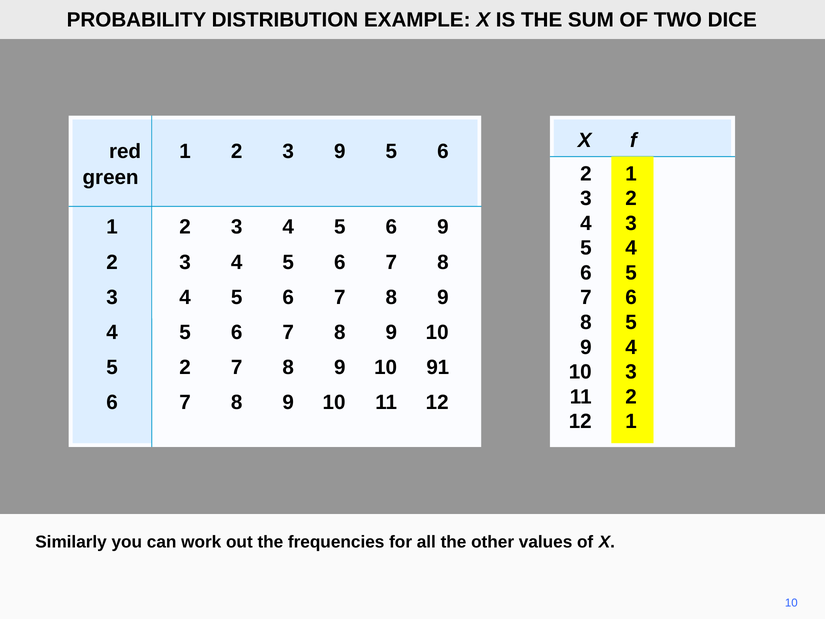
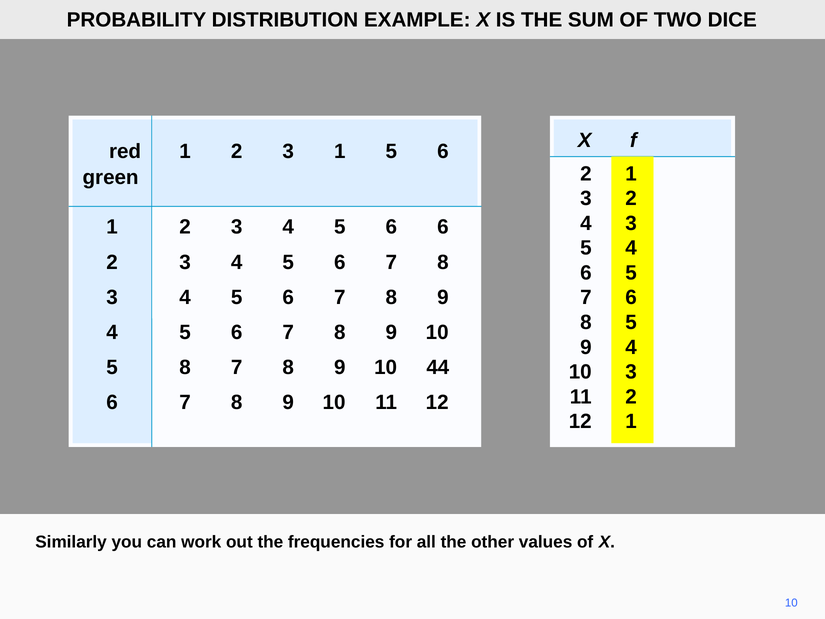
3 9: 9 -> 1 (340, 151)
6 9: 9 -> 6 (443, 227)
5 2: 2 -> 8 (185, 367)
91: 91 -> 44 (438, 367)
